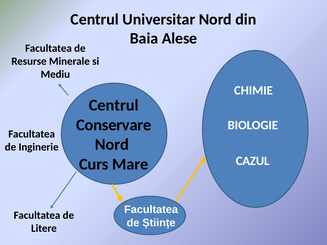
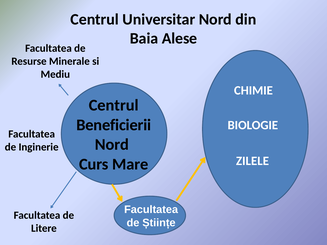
Conservare: Conservare -> Beneficierii (114, 125)
CAZUL: CAZUL -> ZILELE (252, 161)
